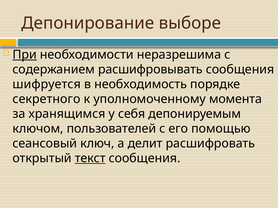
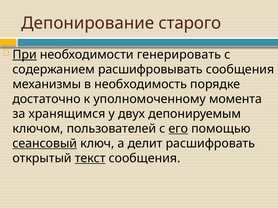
выборе: выборе -> старого (190, 23)
неразрешима: неразрешима -> генерировать (179, 55)
шифруется: шифруется -> механизмы (47, 84)
секретного: секретного -> достаточно (47, 99)
себя: себя -> двух (132, 114)
его underline: none -> present (178, 129)
сеансовый underline: none -> present (45, 144)
